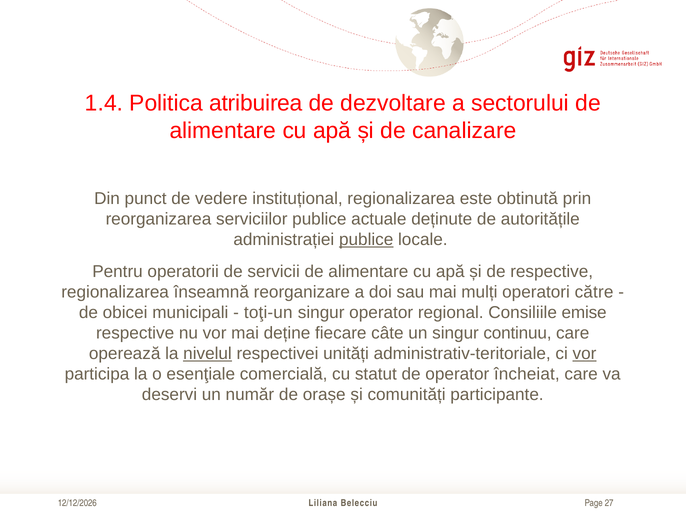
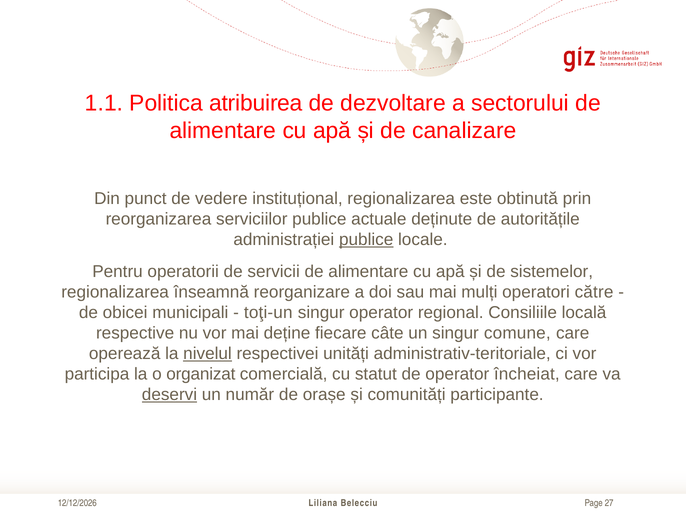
1.4: 1.4 -> 1.1 (104, 103)
de respective: respective -> sistemelor (552, 272)
emise: emise -> locală (584, 313)
continuu: continuu -> comune (517, 333)
vor underline: present -> none (584, 354)
esenţiale: esenţiale -> organizat (201, 375)
deservi underline: none -> present (169, 395)
